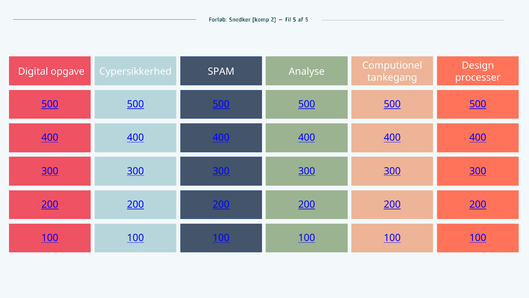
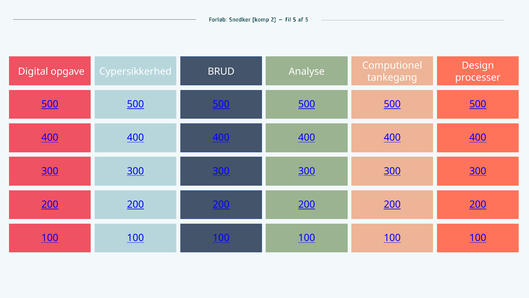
SPAM: SPAM -> BRUD (221, 71)
